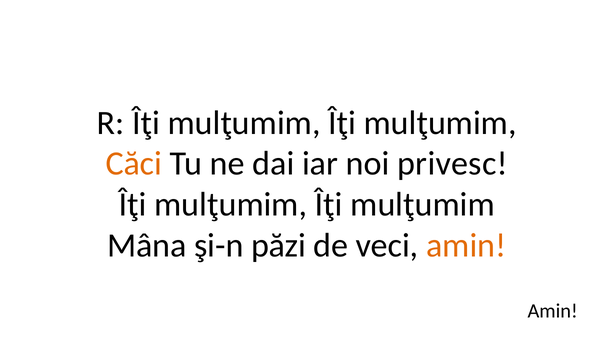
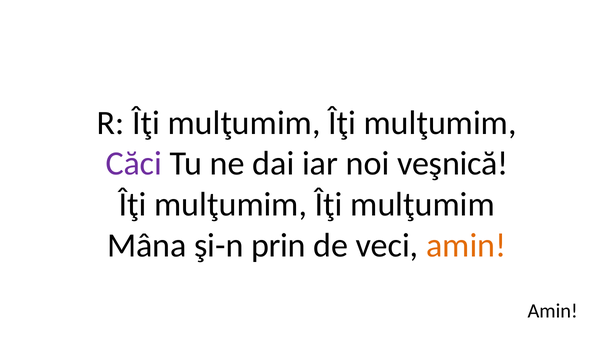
Căci colour: orange -> purple (134, 164)
privesc: privesc -> veşnică (453, 164)
păzi: păzi -> prin (279, 246)
